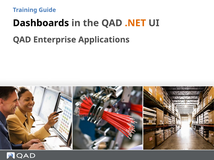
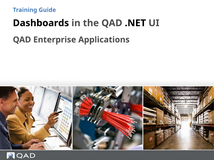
.NET colour: orange -> black (135, 23)
